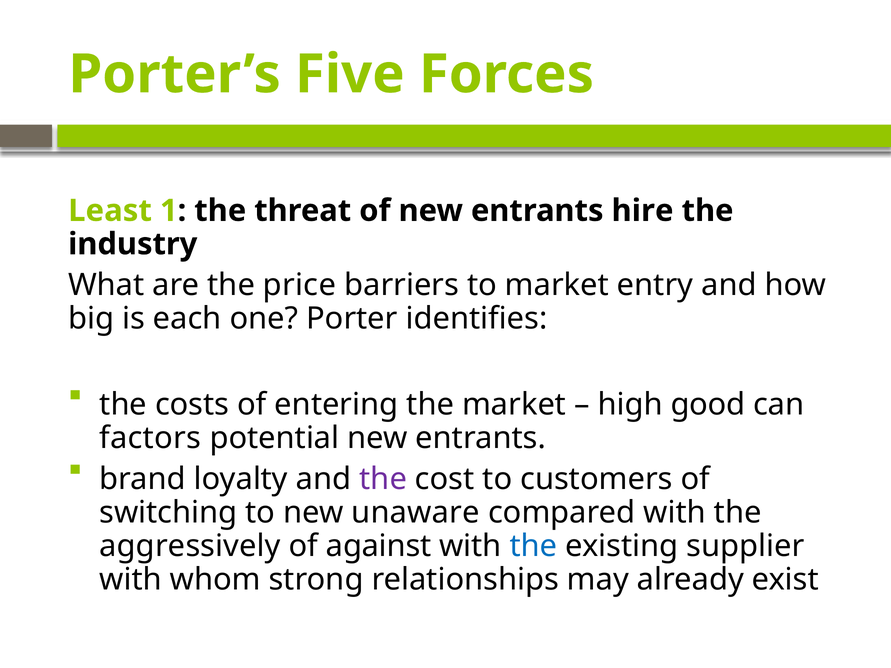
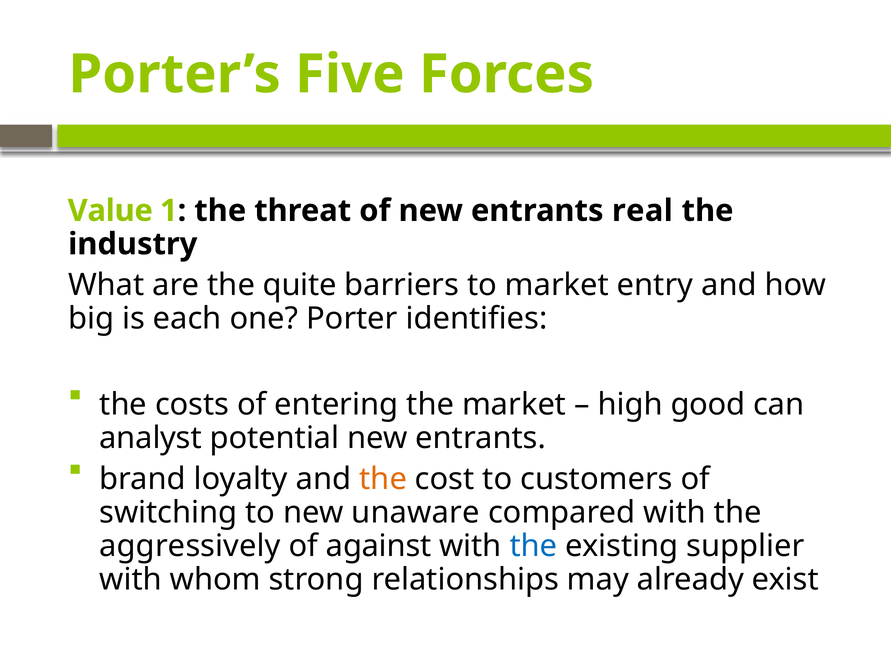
Least: Least -> Value (110, 211)
hire: hire -> real (642, 211)
price: price -> quite (300, 285)
factors: factors -> analyst (151, 438)
the colour: purple -> orange (383, 479)
